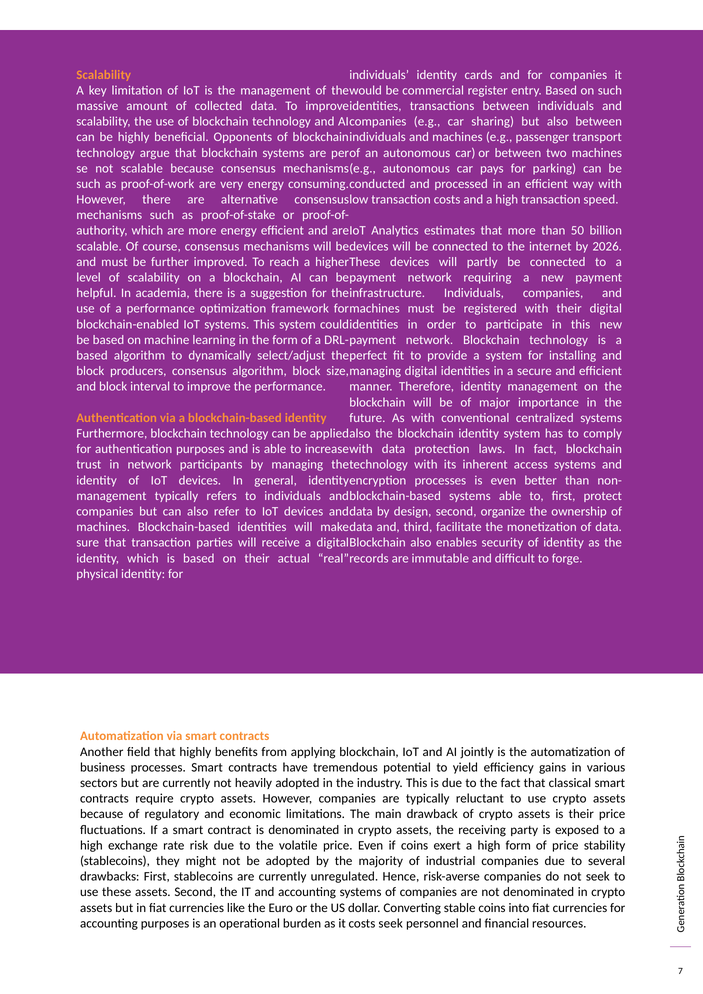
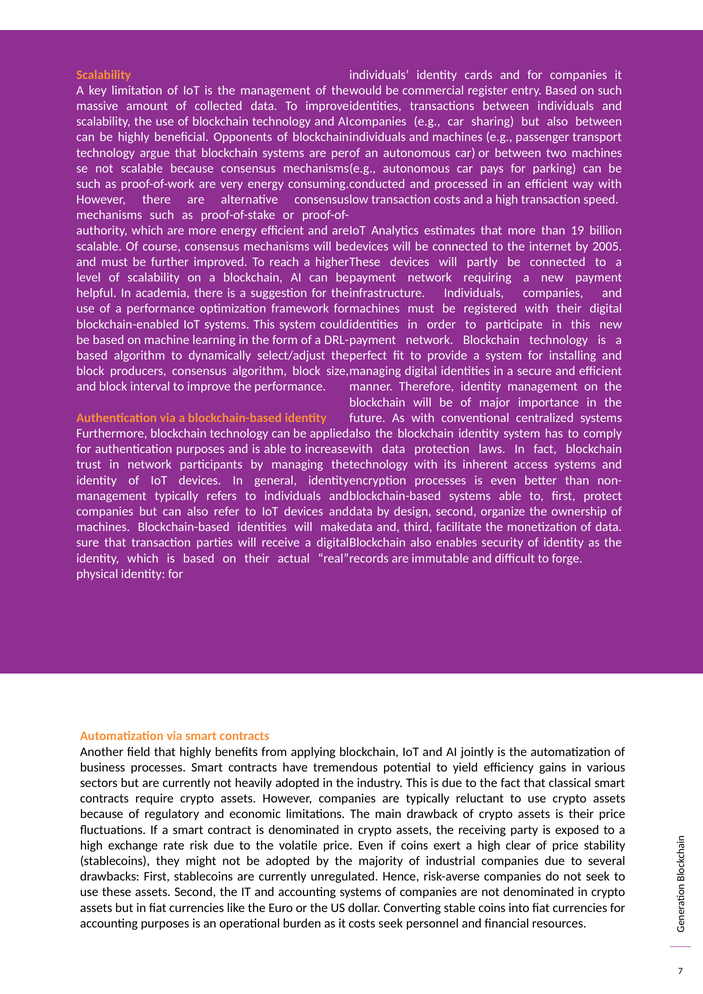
50: 50 -> 19 (577, 231)
2026: 2026 -> 2005 (607, 246)
high form: form -> clear (518, 846)
